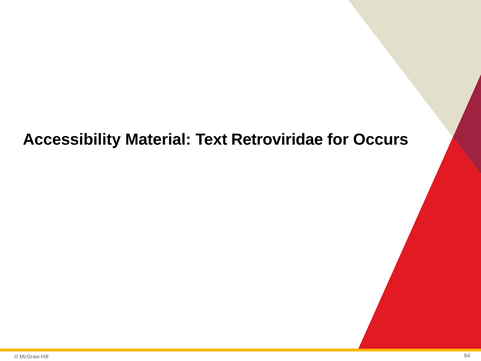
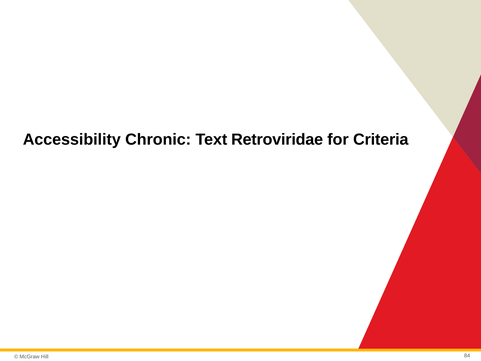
Material: Material -> Chronic (158, 139)
Occurs: Occurs -> Criteria (381, 139)
